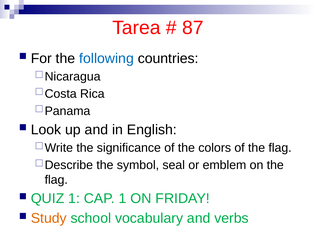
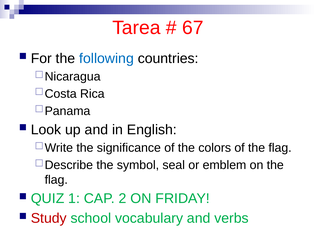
87: 87 -> 67 (193, 28)
CAP 1: 1 -> 2 (123, 199)
Study colour: orange -> red (49, 218)
